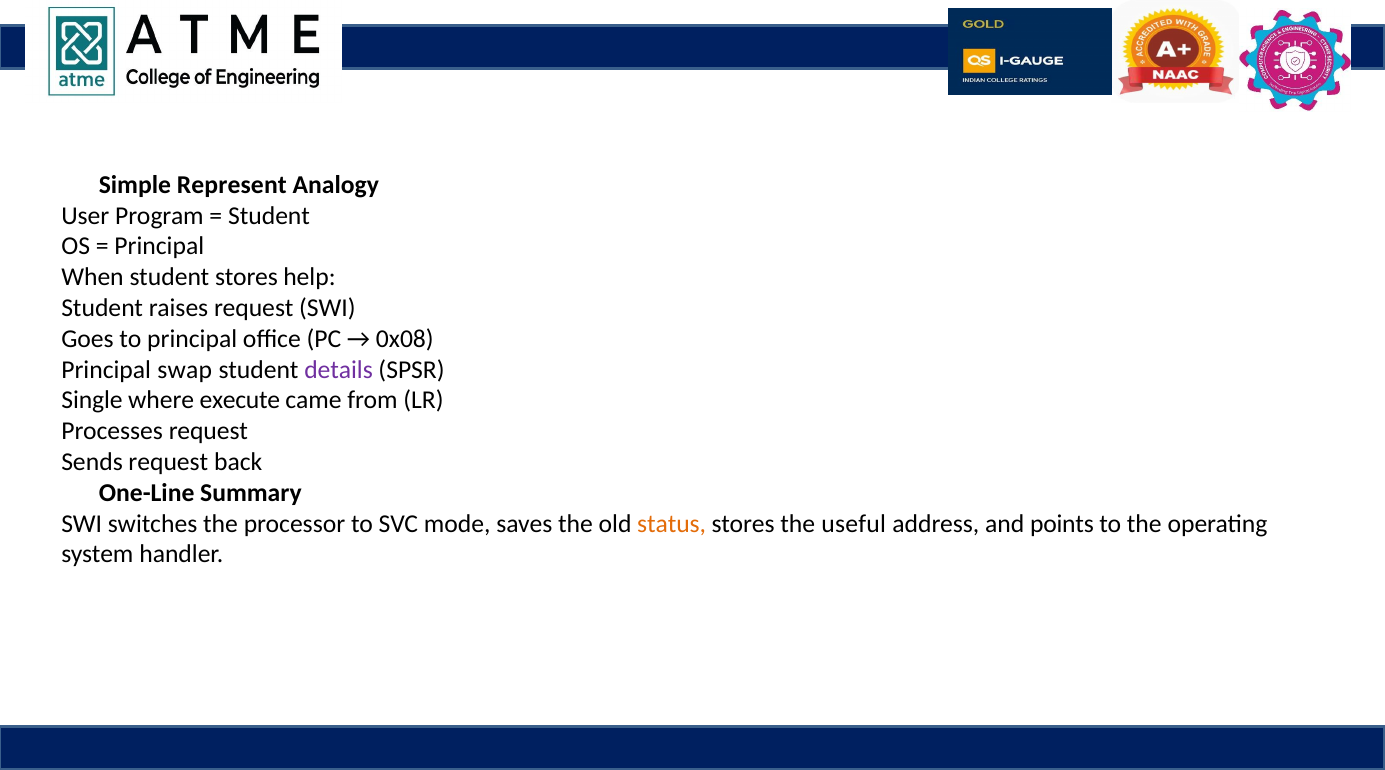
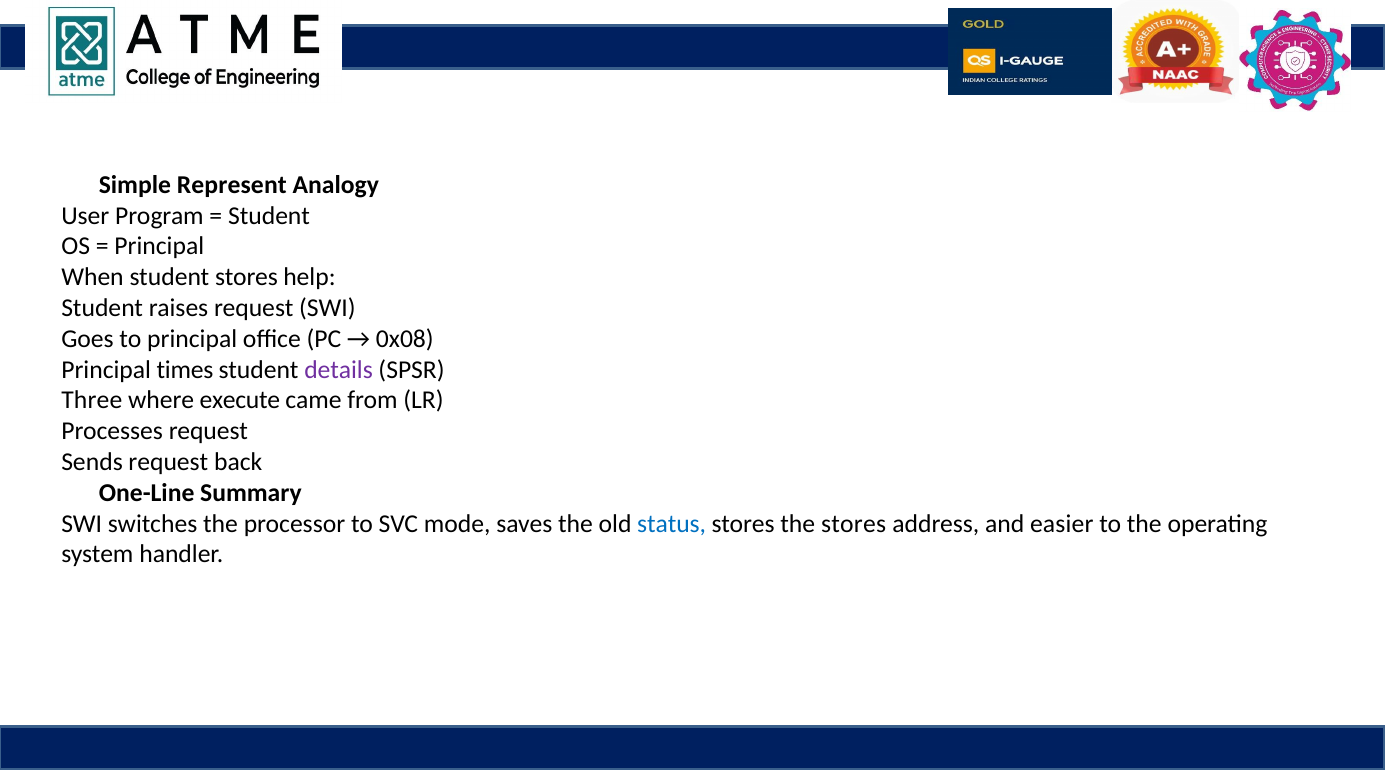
swap: swap -> times (185, 369)
Single: Single -> Three (92, 400)
status colour: orange -> blue (672, 523)
the useful: useful -> stores (854, 523)
points: points -> easier (1062, 523)
